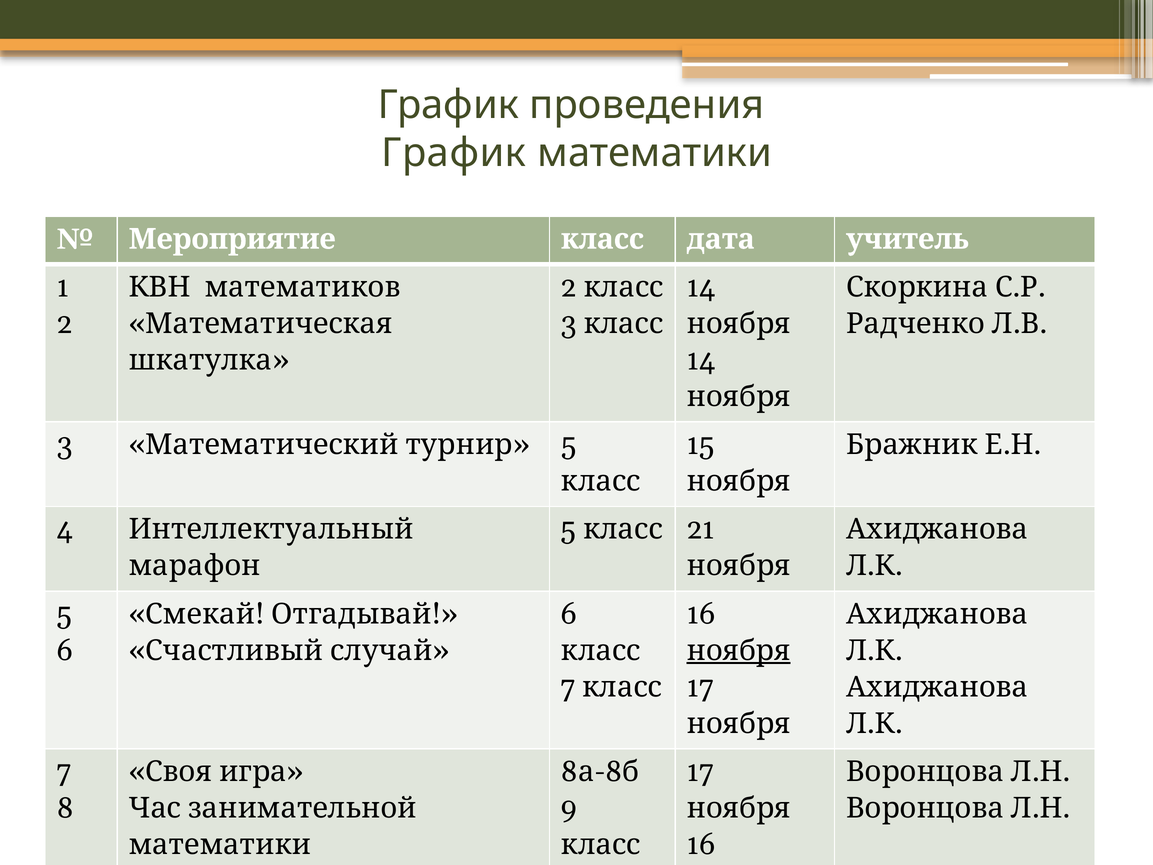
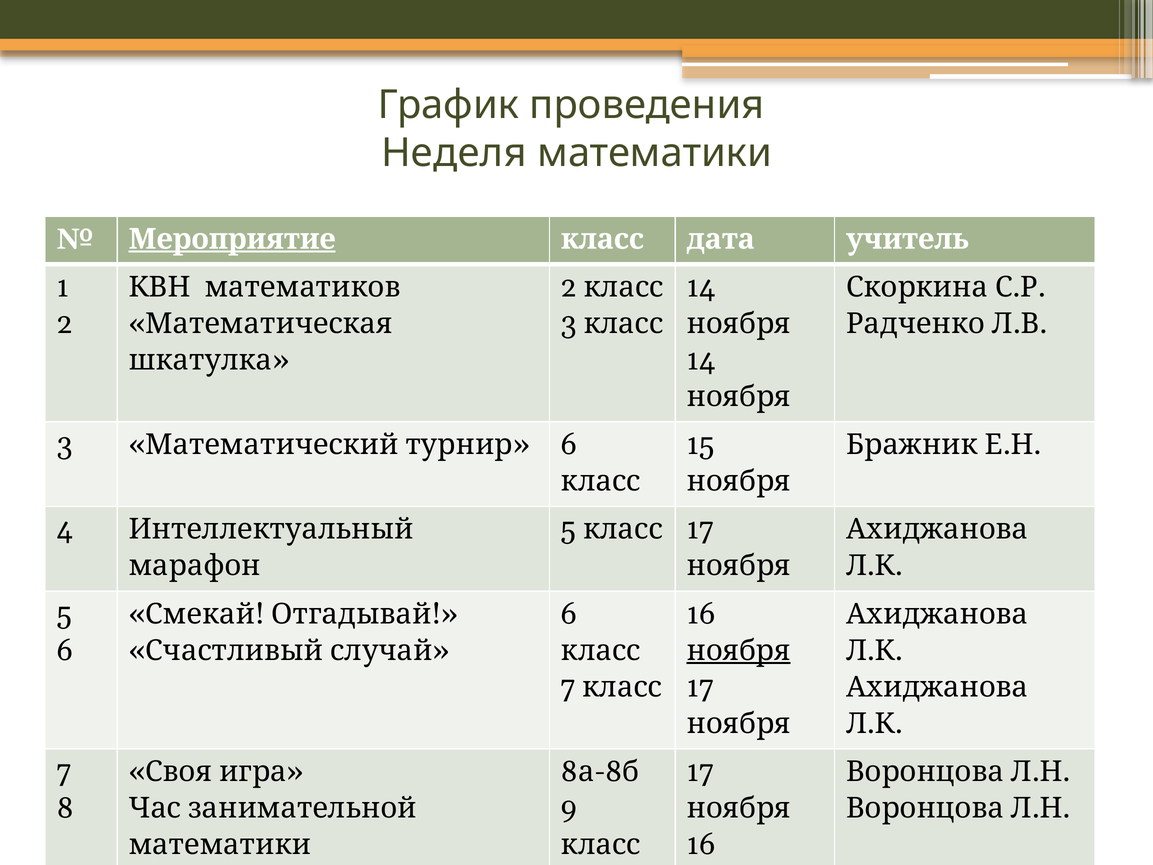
График: График -> Неделя (454, 153)
Мероприятие underline: none -> present (232, 239)
5: 5 -> 6 (569, 445)
класс 21: 21 -> 17 (700, 529)
